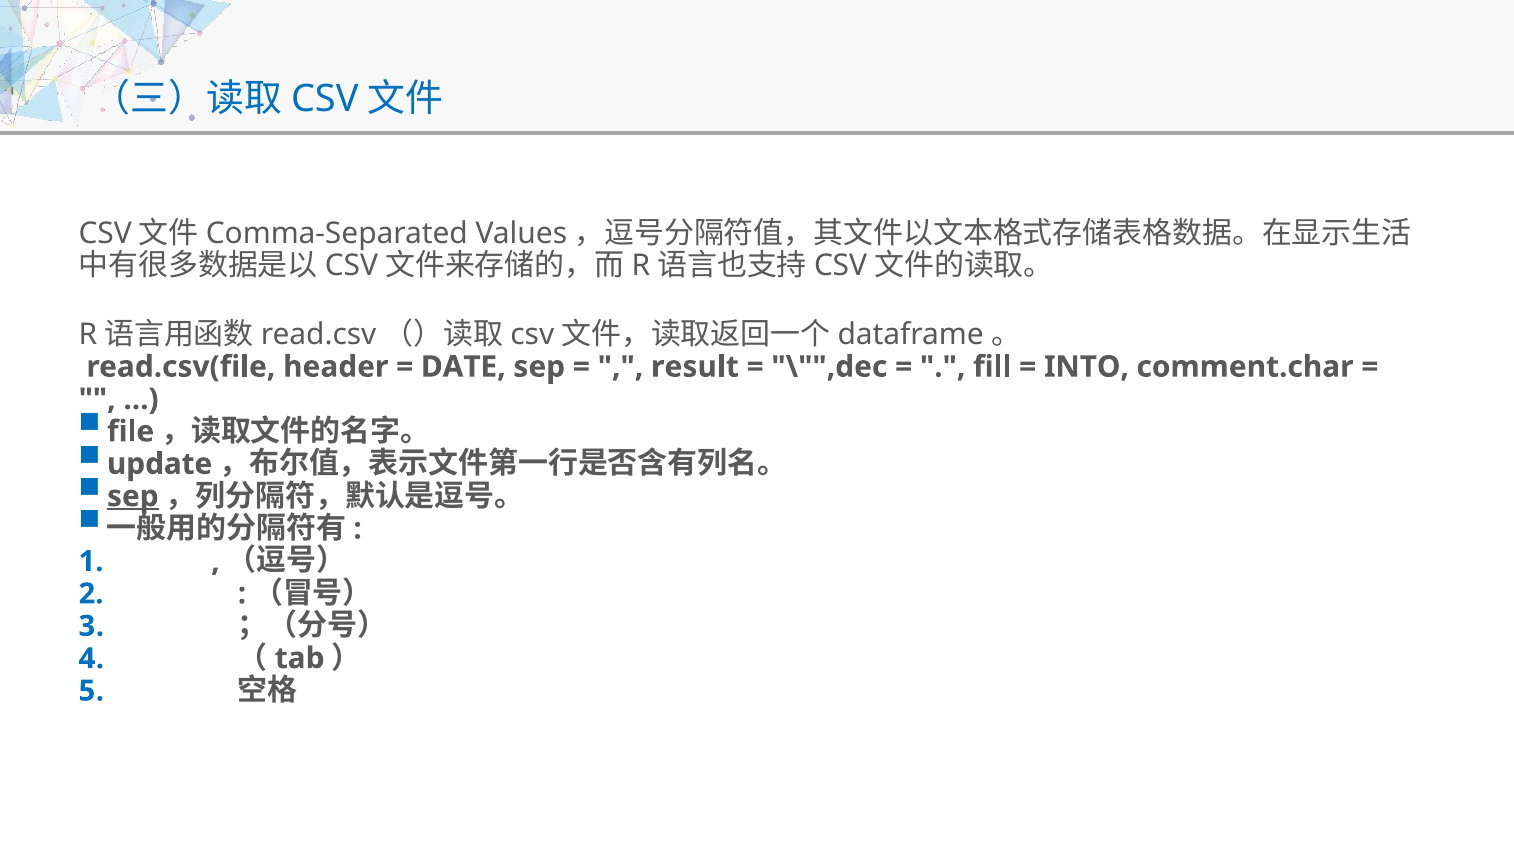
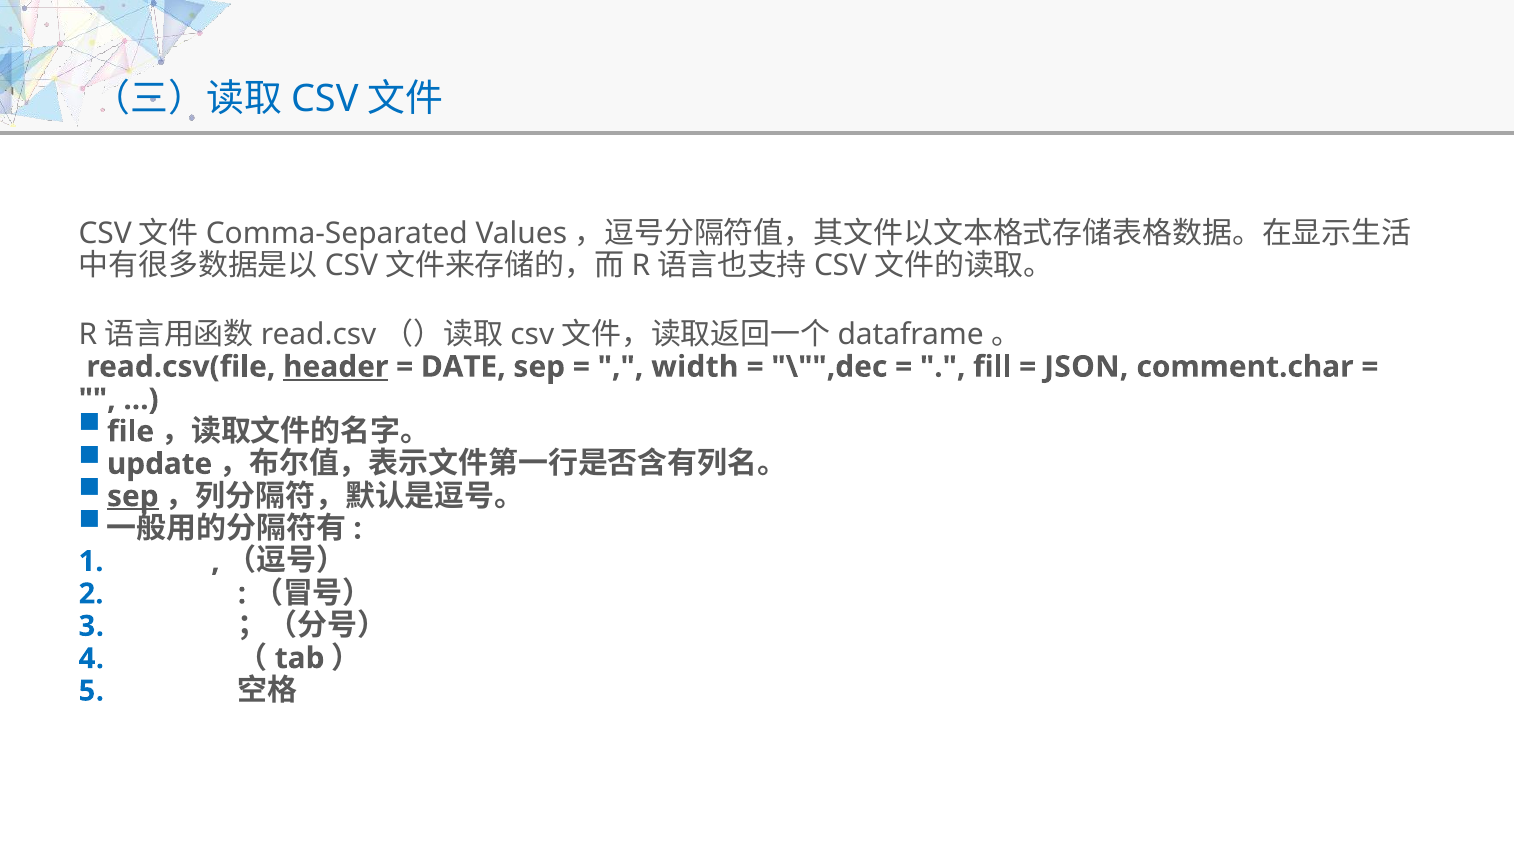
header underline: none -> present (336, 367)
result: result -> width (695, 367)
INTO: INTO -> JSON (1086, 367)
